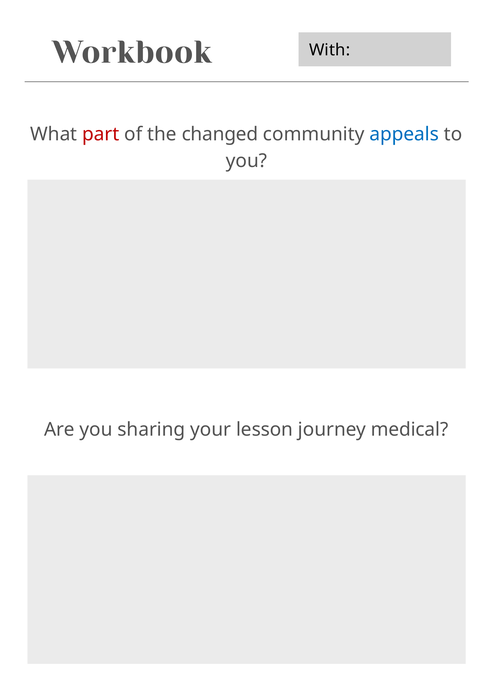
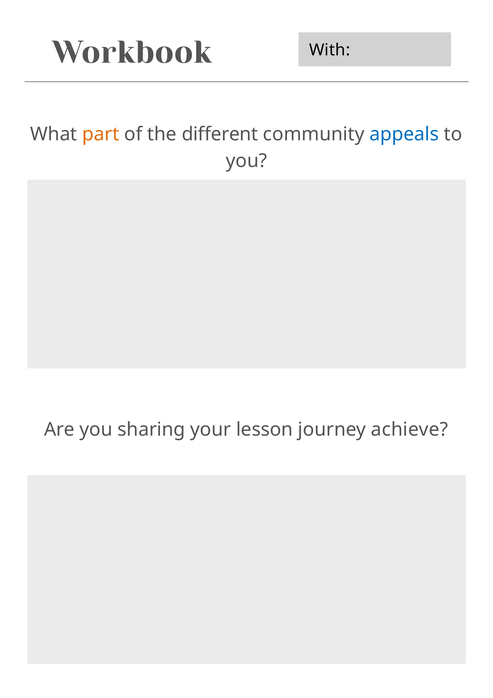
part colour: red -> orange (101, 134)
changed: changed -> different (220, 134)
medical: medical -> achieve (409, 429)
